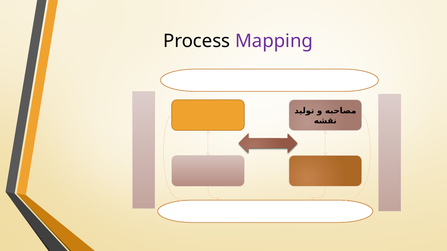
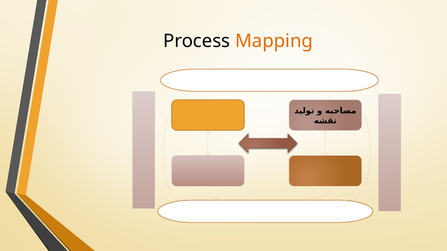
Mapping colour: purple -> orange (274, 41)
